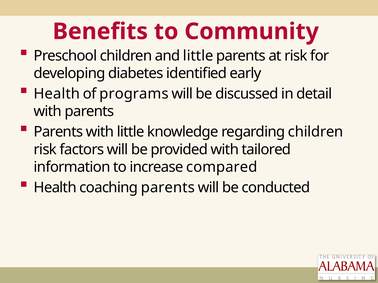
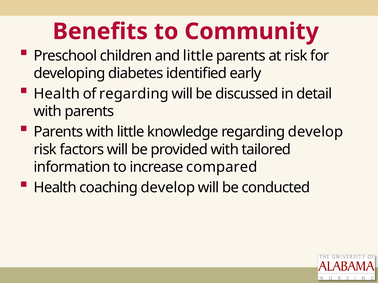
of programs: programs -> regarding (134, 94)
regarding children: children -> develop (316, 132)
coaching parents: parents -> develop (168, 188)
